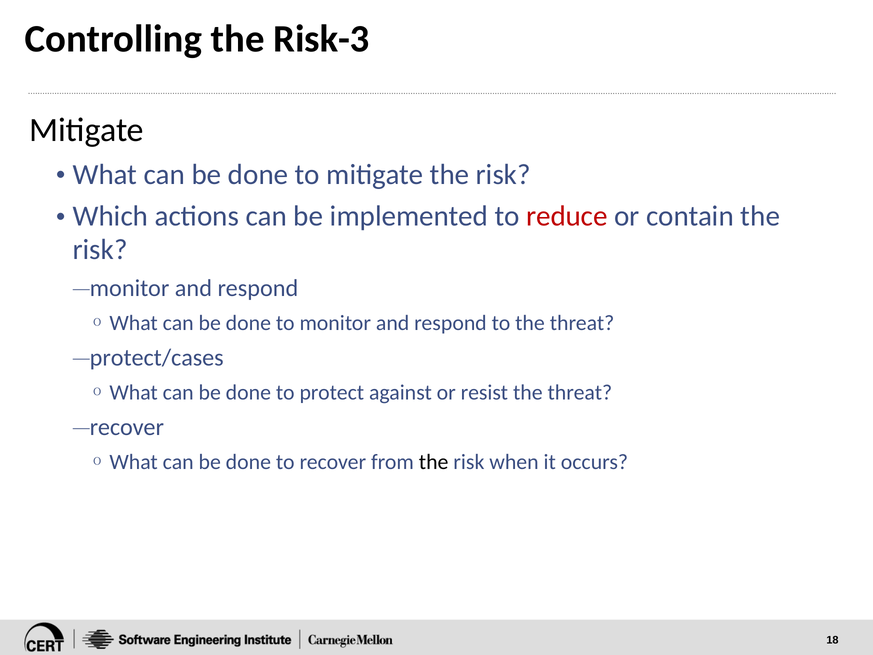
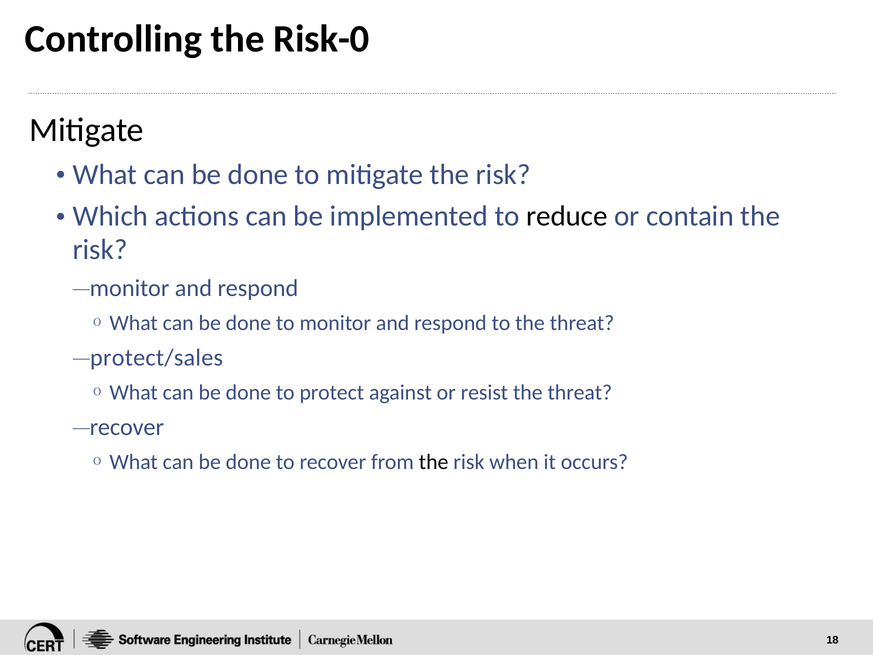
Risk-3: Risk-3 -> Risk-0 (321, 39)
reduce colour: red -> black (567, 216)
protect/cases: protect/cases -> protect/sales (157, 358)
